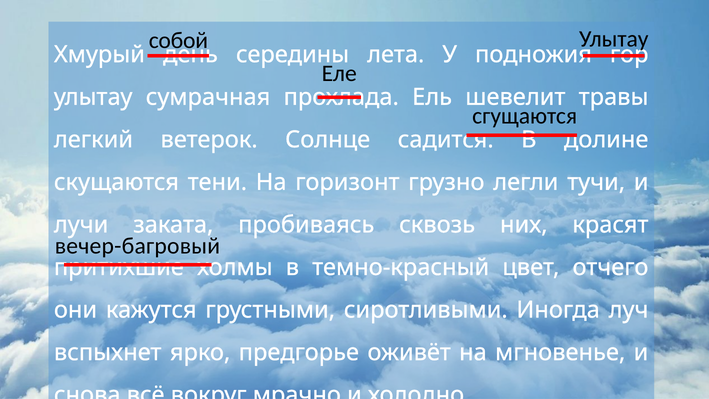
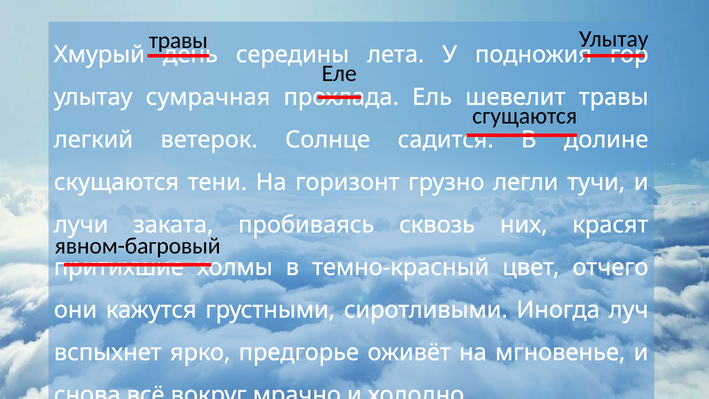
собой: собой -> травы (178, 40)
вечер-багровый: вечер-багровый -> явном-багровый (138, 246)
